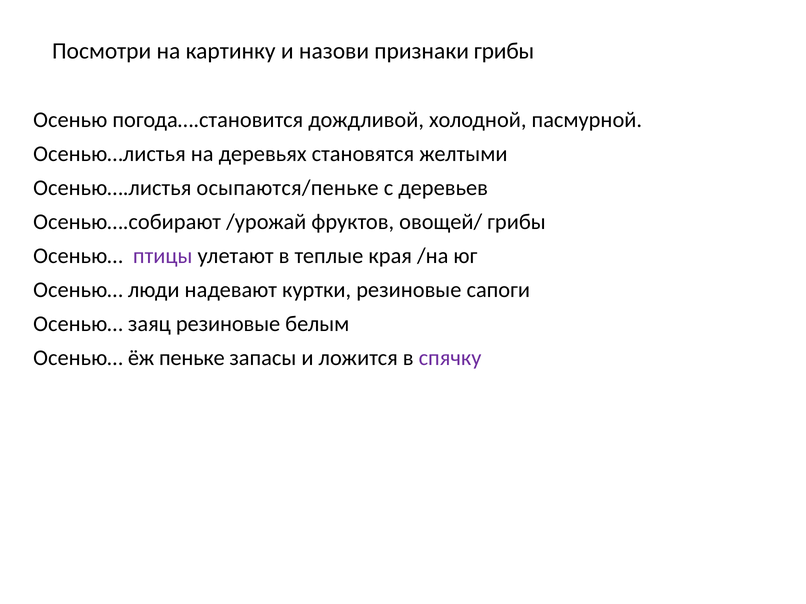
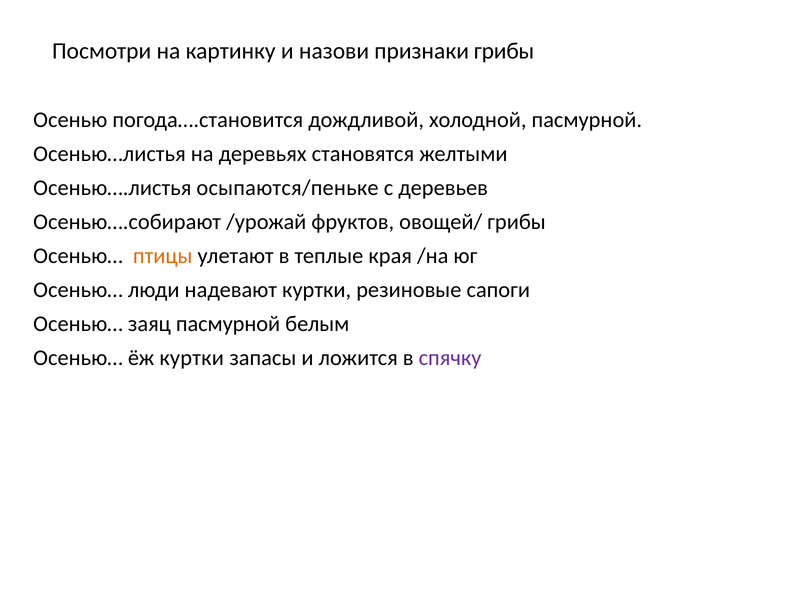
птицы colour: purple -> orange (163, 256)
заяц резиновые: резиновые -> пасмурной (228, 324)
ёж пеньке: пеньке -> куртки (192, 358)
